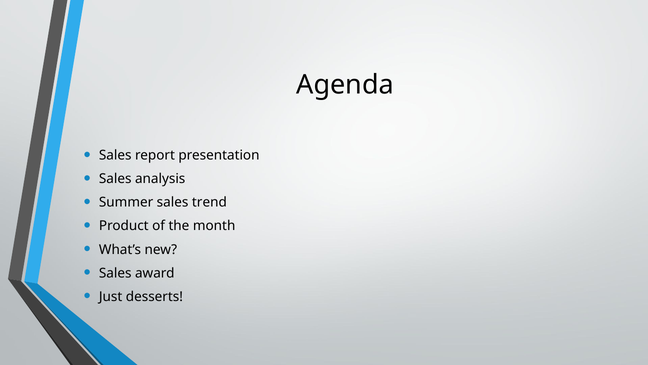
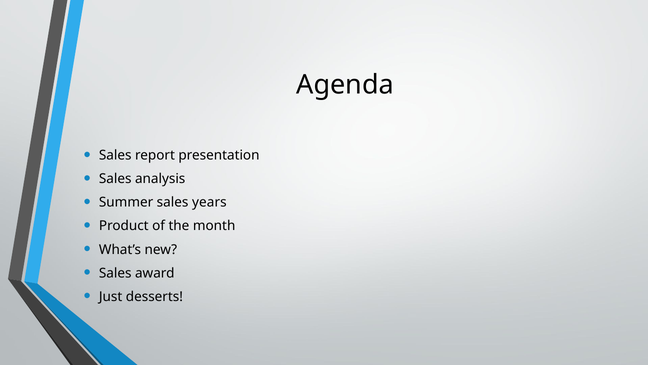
trend: trend -> years (209, 202)
